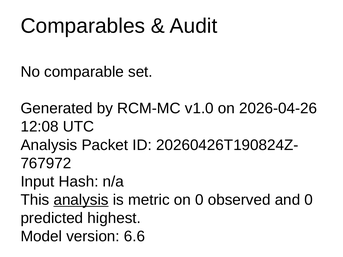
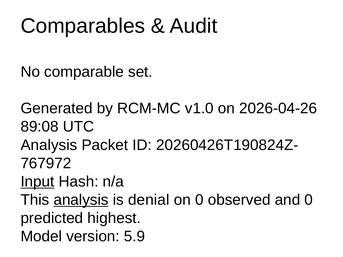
12:08: 12:08 -> 89:08 (40, 127)
Input underline: none -> present (37, 182)
metric: metric -> denial (149, 200)
6.6: 6.6 -> 5.9 (135, 237)
